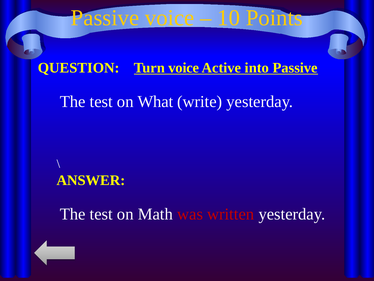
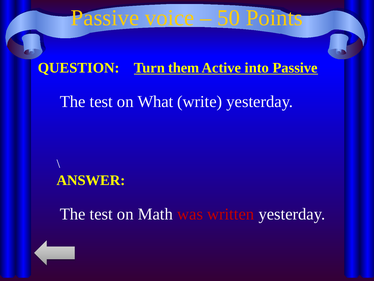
10: 10 -> 50 (229, 18)
Turn voice: voice -> them (184, 68)
